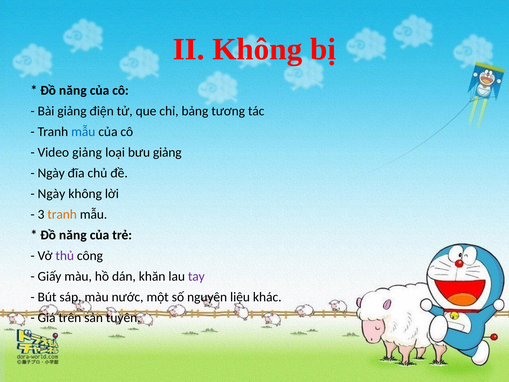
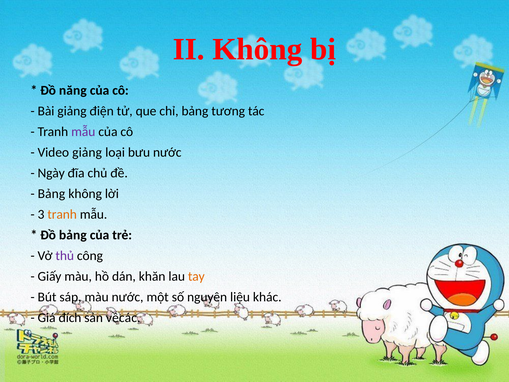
mẫu colour: blue -> purple (83, 132)
bưu giảng: giảng -> nước (167, 152)
Ngày: Ngày -> Bảng (51, 194)
năng: năng -> bảng (73, 235)
tay colour: purple -> orange (196, 276)
trên: trên -> đích (70, 318)
tuyên: tuyên -> vềcác (123, 318)
